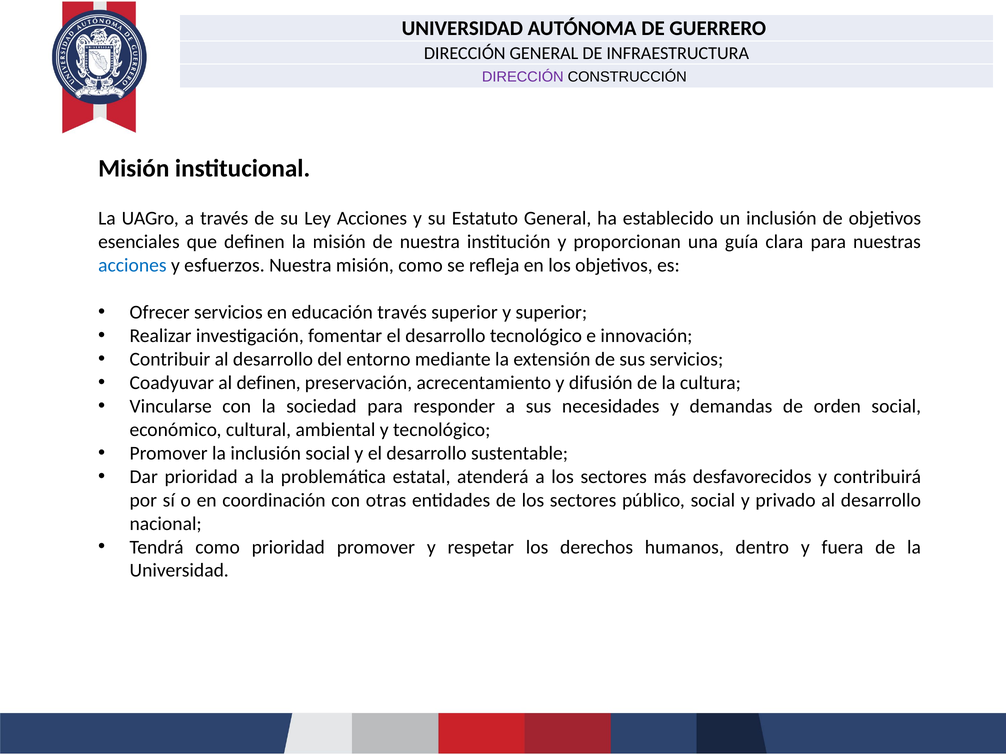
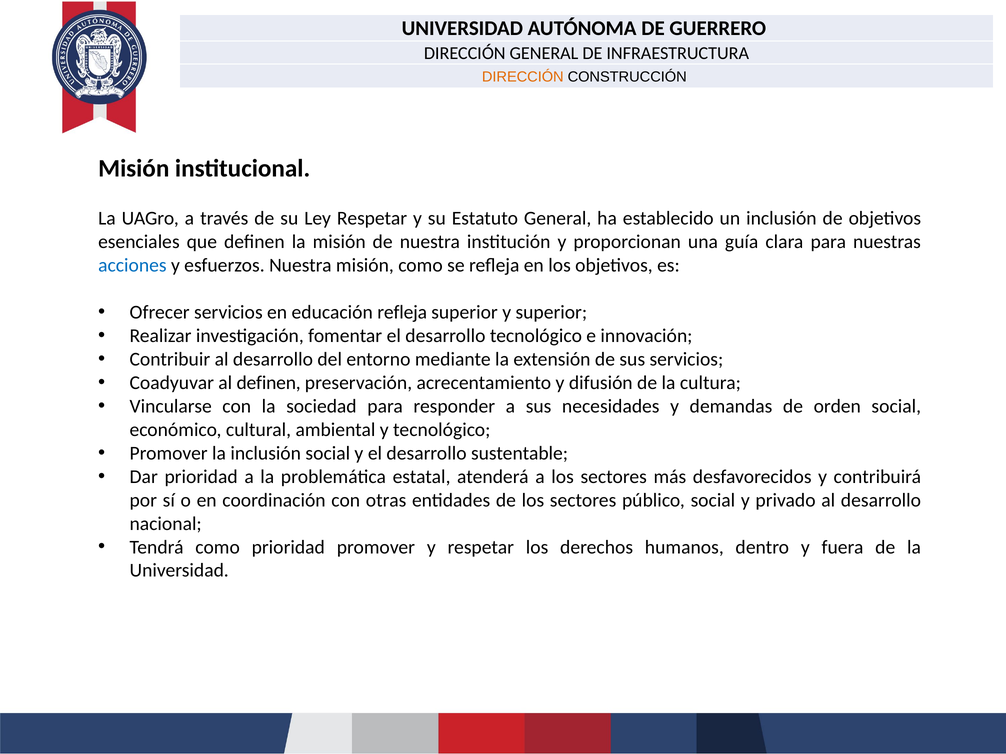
DIRECCIÓN colour: purple -> orange (523, 77)
Ley Acciones: Acciones -> Respetar (372, 219)
educación través: través -> refleja (402, 313)
